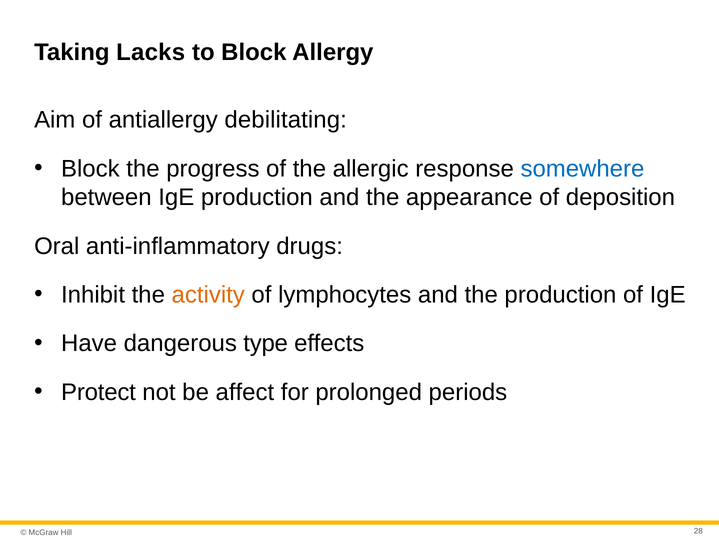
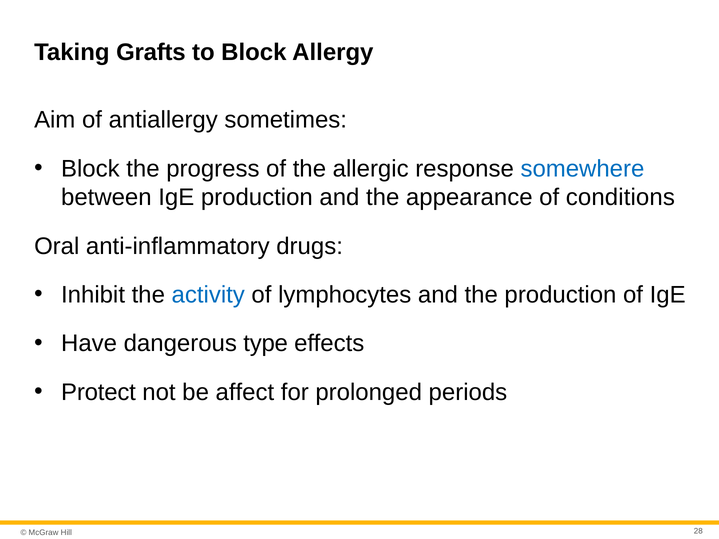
Lacks: Lacks -> Grafts (151, 52)
debilitating: debilitating -> sometimes (286, 120)
deposition: deposition -> conditions (620, 198)
activity colour: orange -> blue (208, 295)
